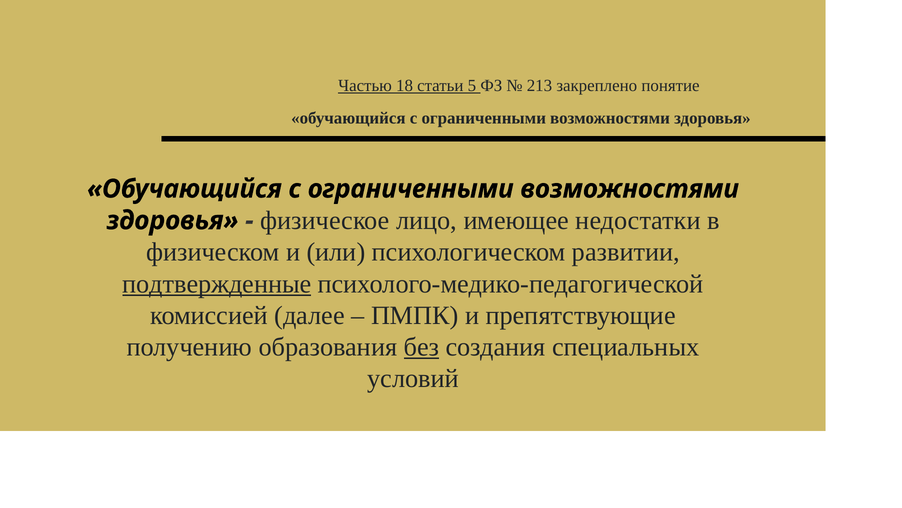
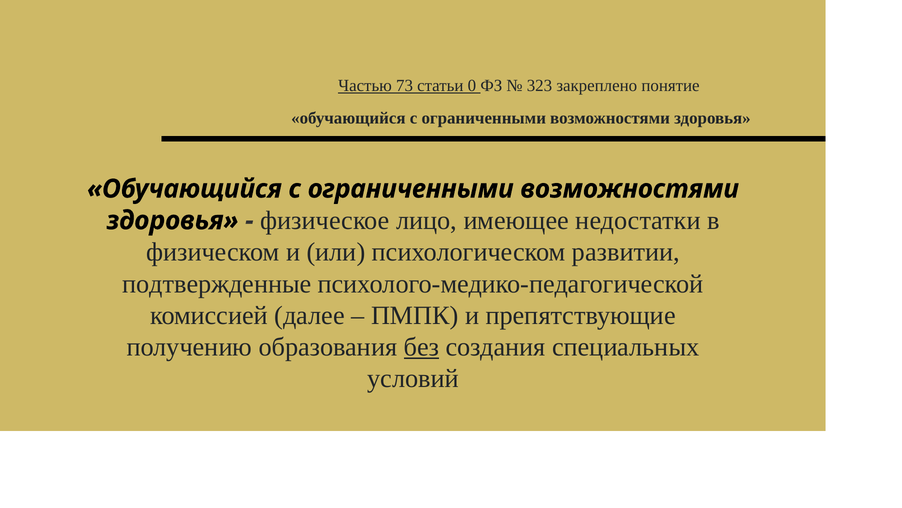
18: 18 -> 73 (405, 85)
5: 5 -> 0 (472, 85)
213: 213 -> 323 (539, 85)
подтвержденные underline: present -> none (217, 283)
